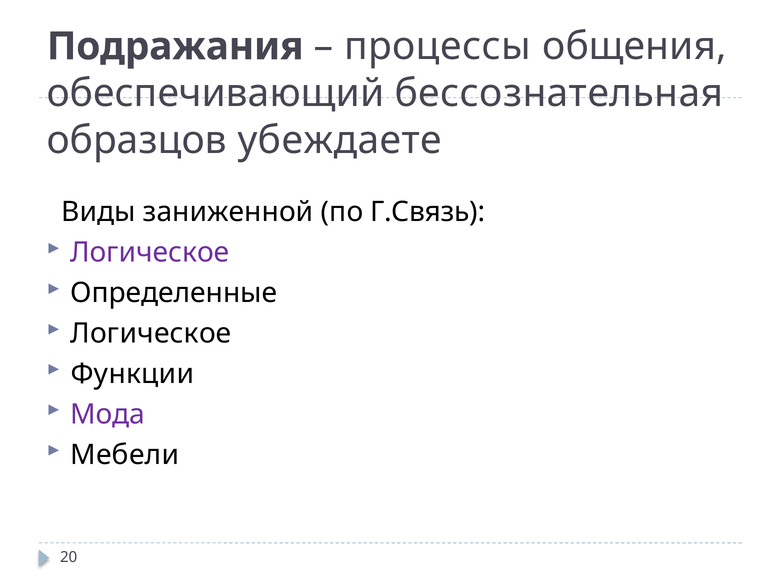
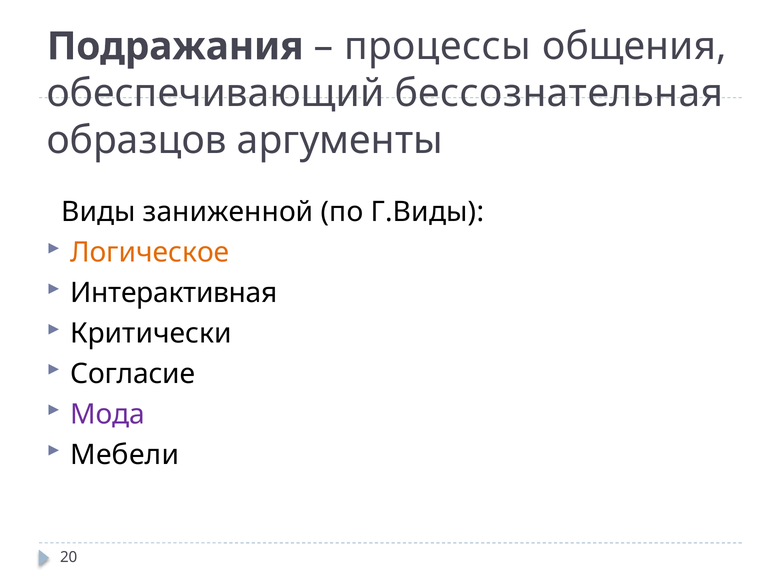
убеждаете: убеждаете -> аргументы (340, 140)
Г.Связь: Г.Связь -> Г.Виды (427, 212)
Логическое colour: purple -> orange (150, 252)
Определенные: Определенные -> Интерактивная (174, 293)
Логическое: Логическое -> Критически (151, 333)
Функции: Функции -> Согласие (133, 374)
